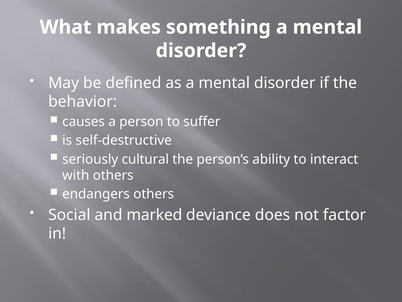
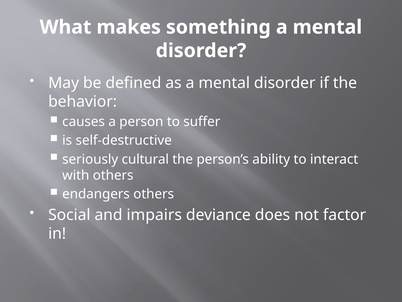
marked: marked -> impairs (154, 215)
